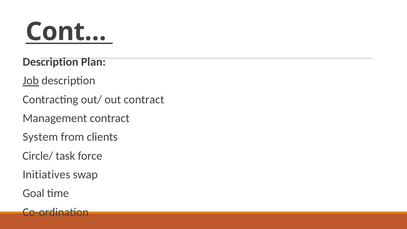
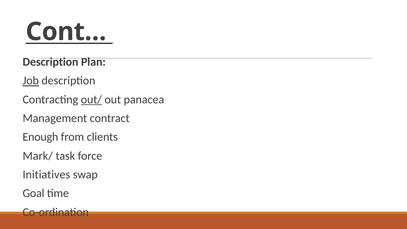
out/ underline: none -> present (91, 99)
out contract: contract -> panacea (144, 99)
System: System -> Enough (40, 137)
Circle/: Circle/ -> Mark/ (38, 156)
